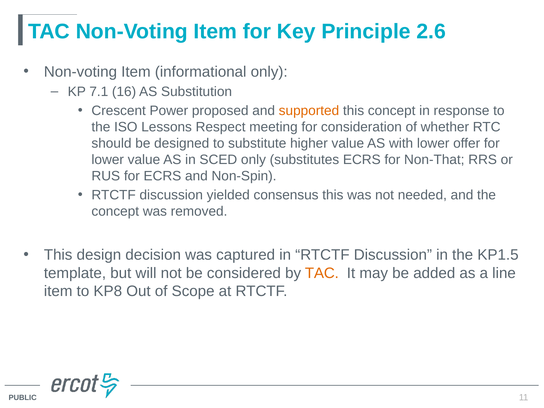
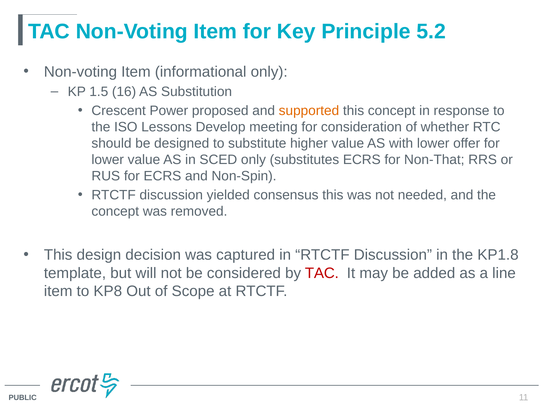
2.6: 2.6 -> 5.2 (431, 31)
7.1: 7.1 -> 1.5 (99, 92)
Respect: Respect -> Develop (221, 127)
KP1.5: KP1.5 -> KP1.8 (498, 255)
TAC colour: orange -> red (322, 273)
